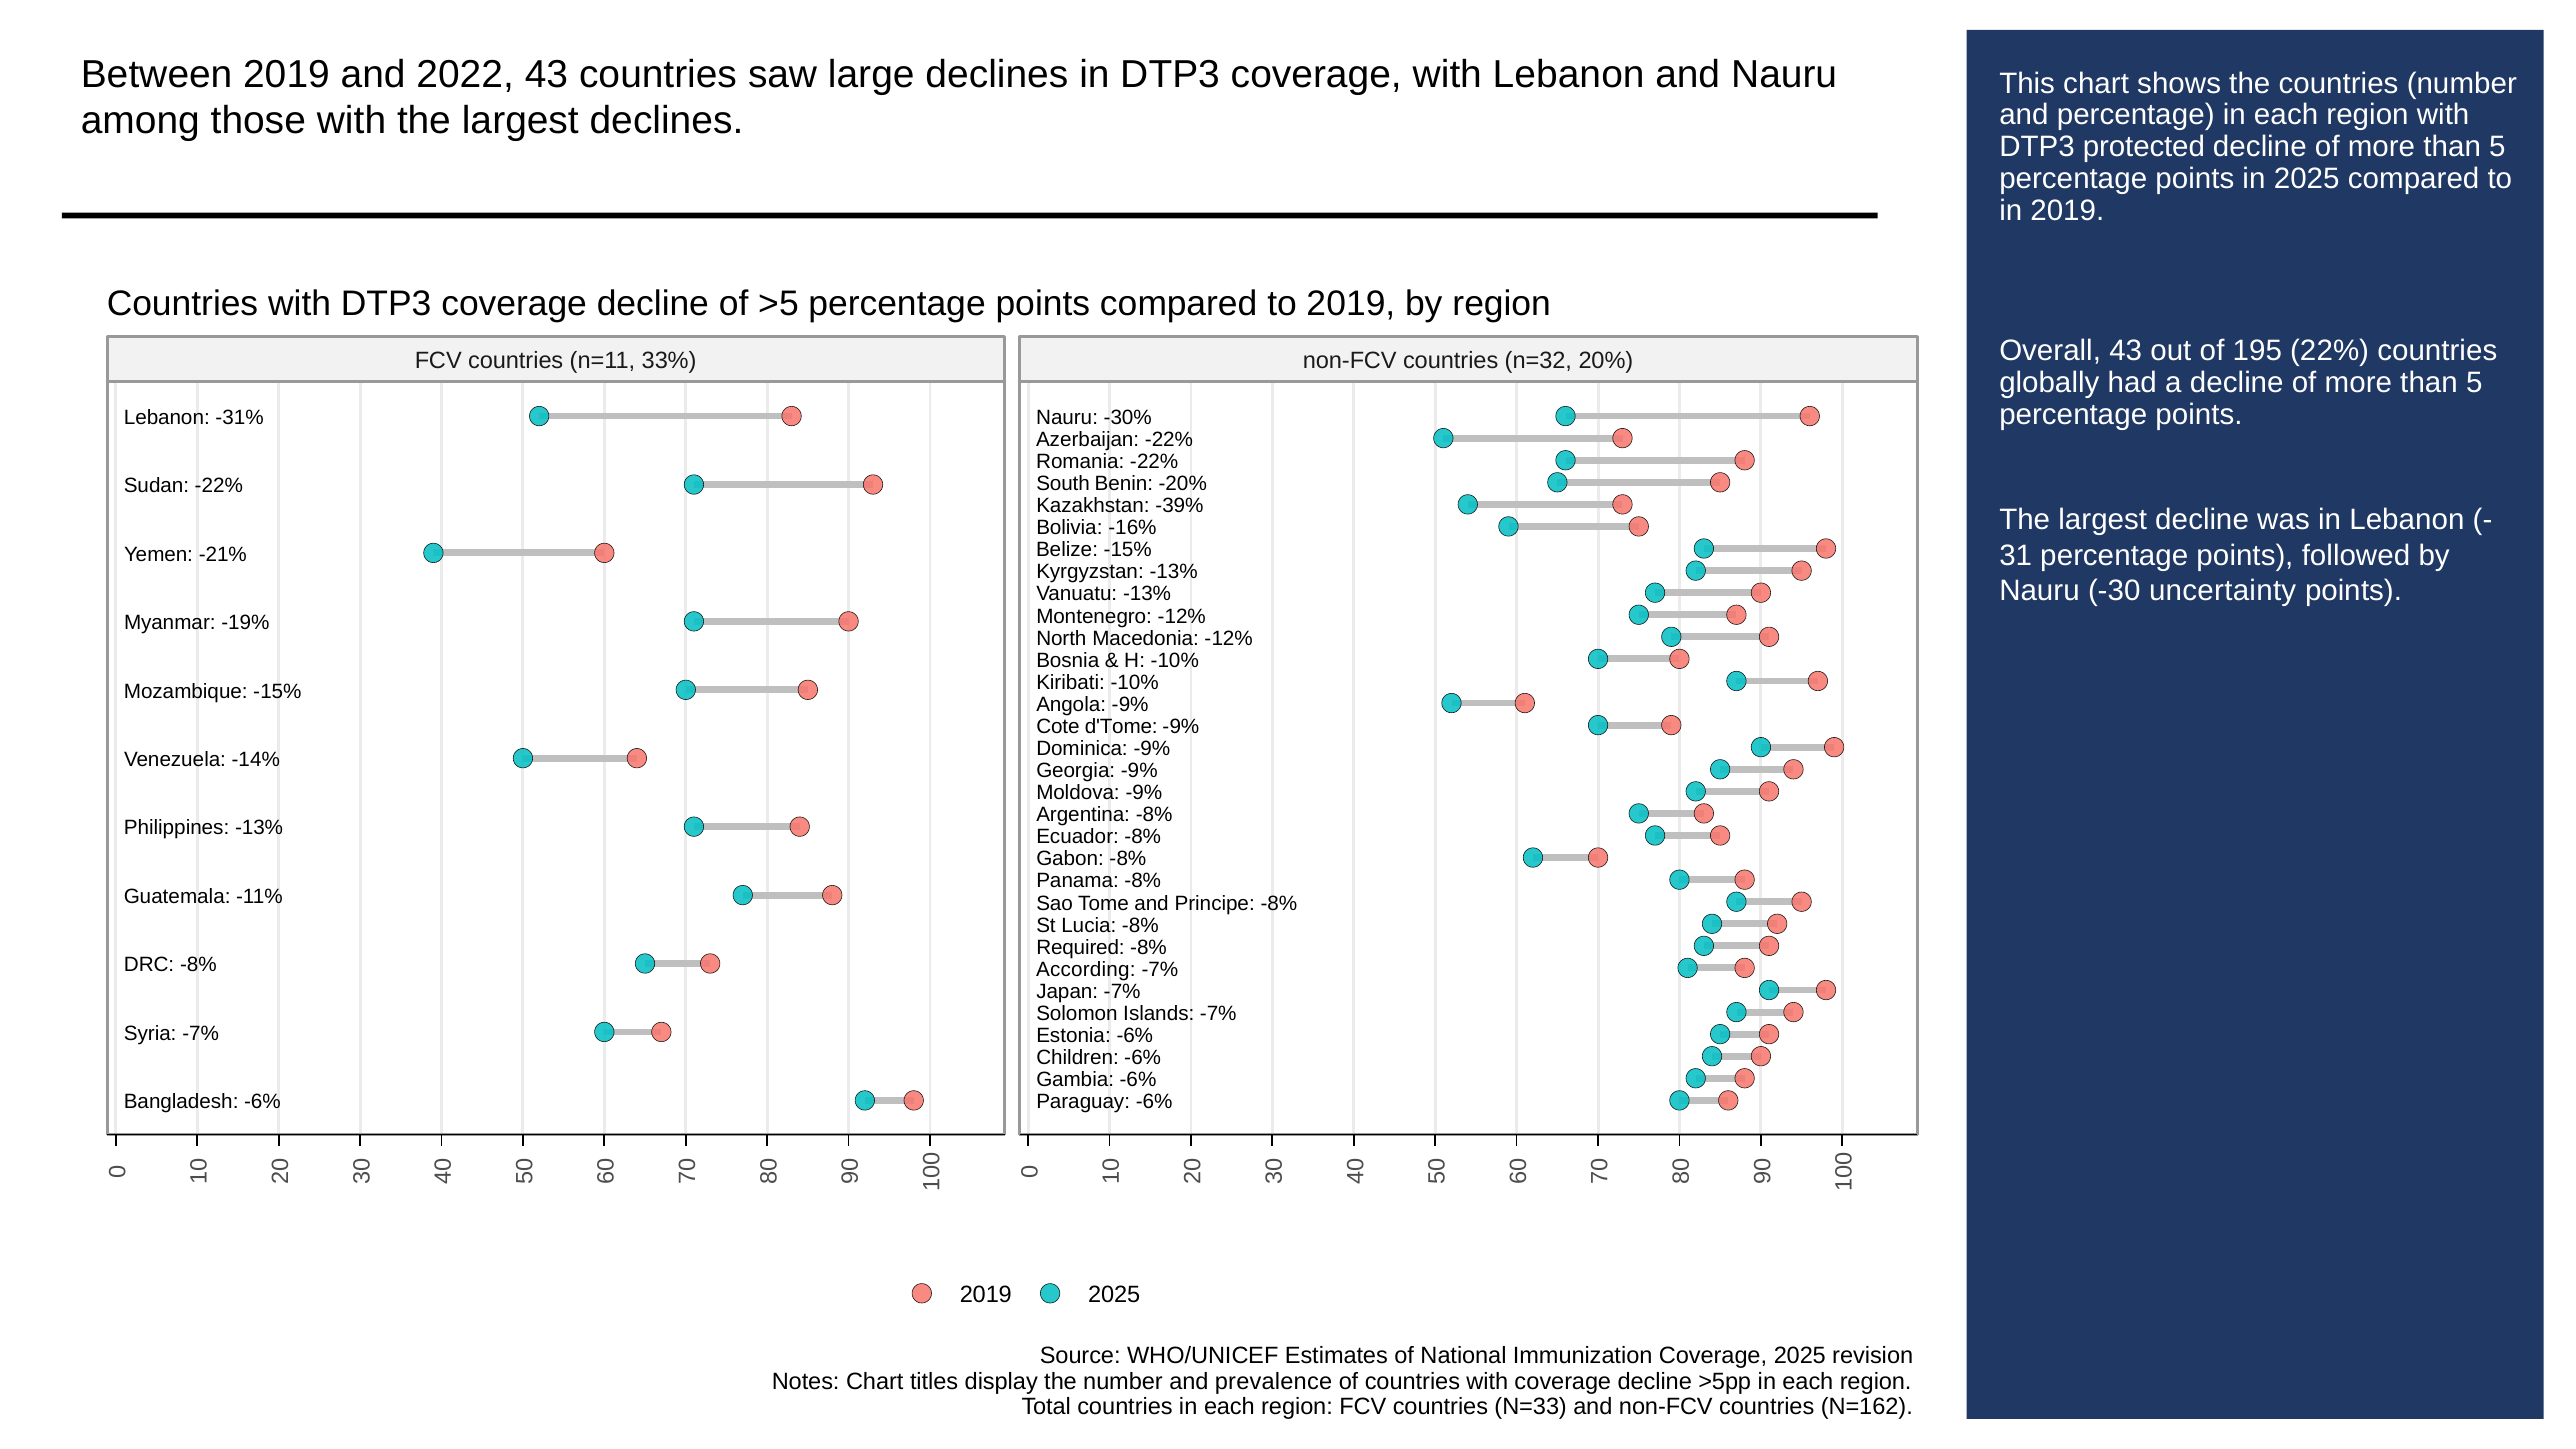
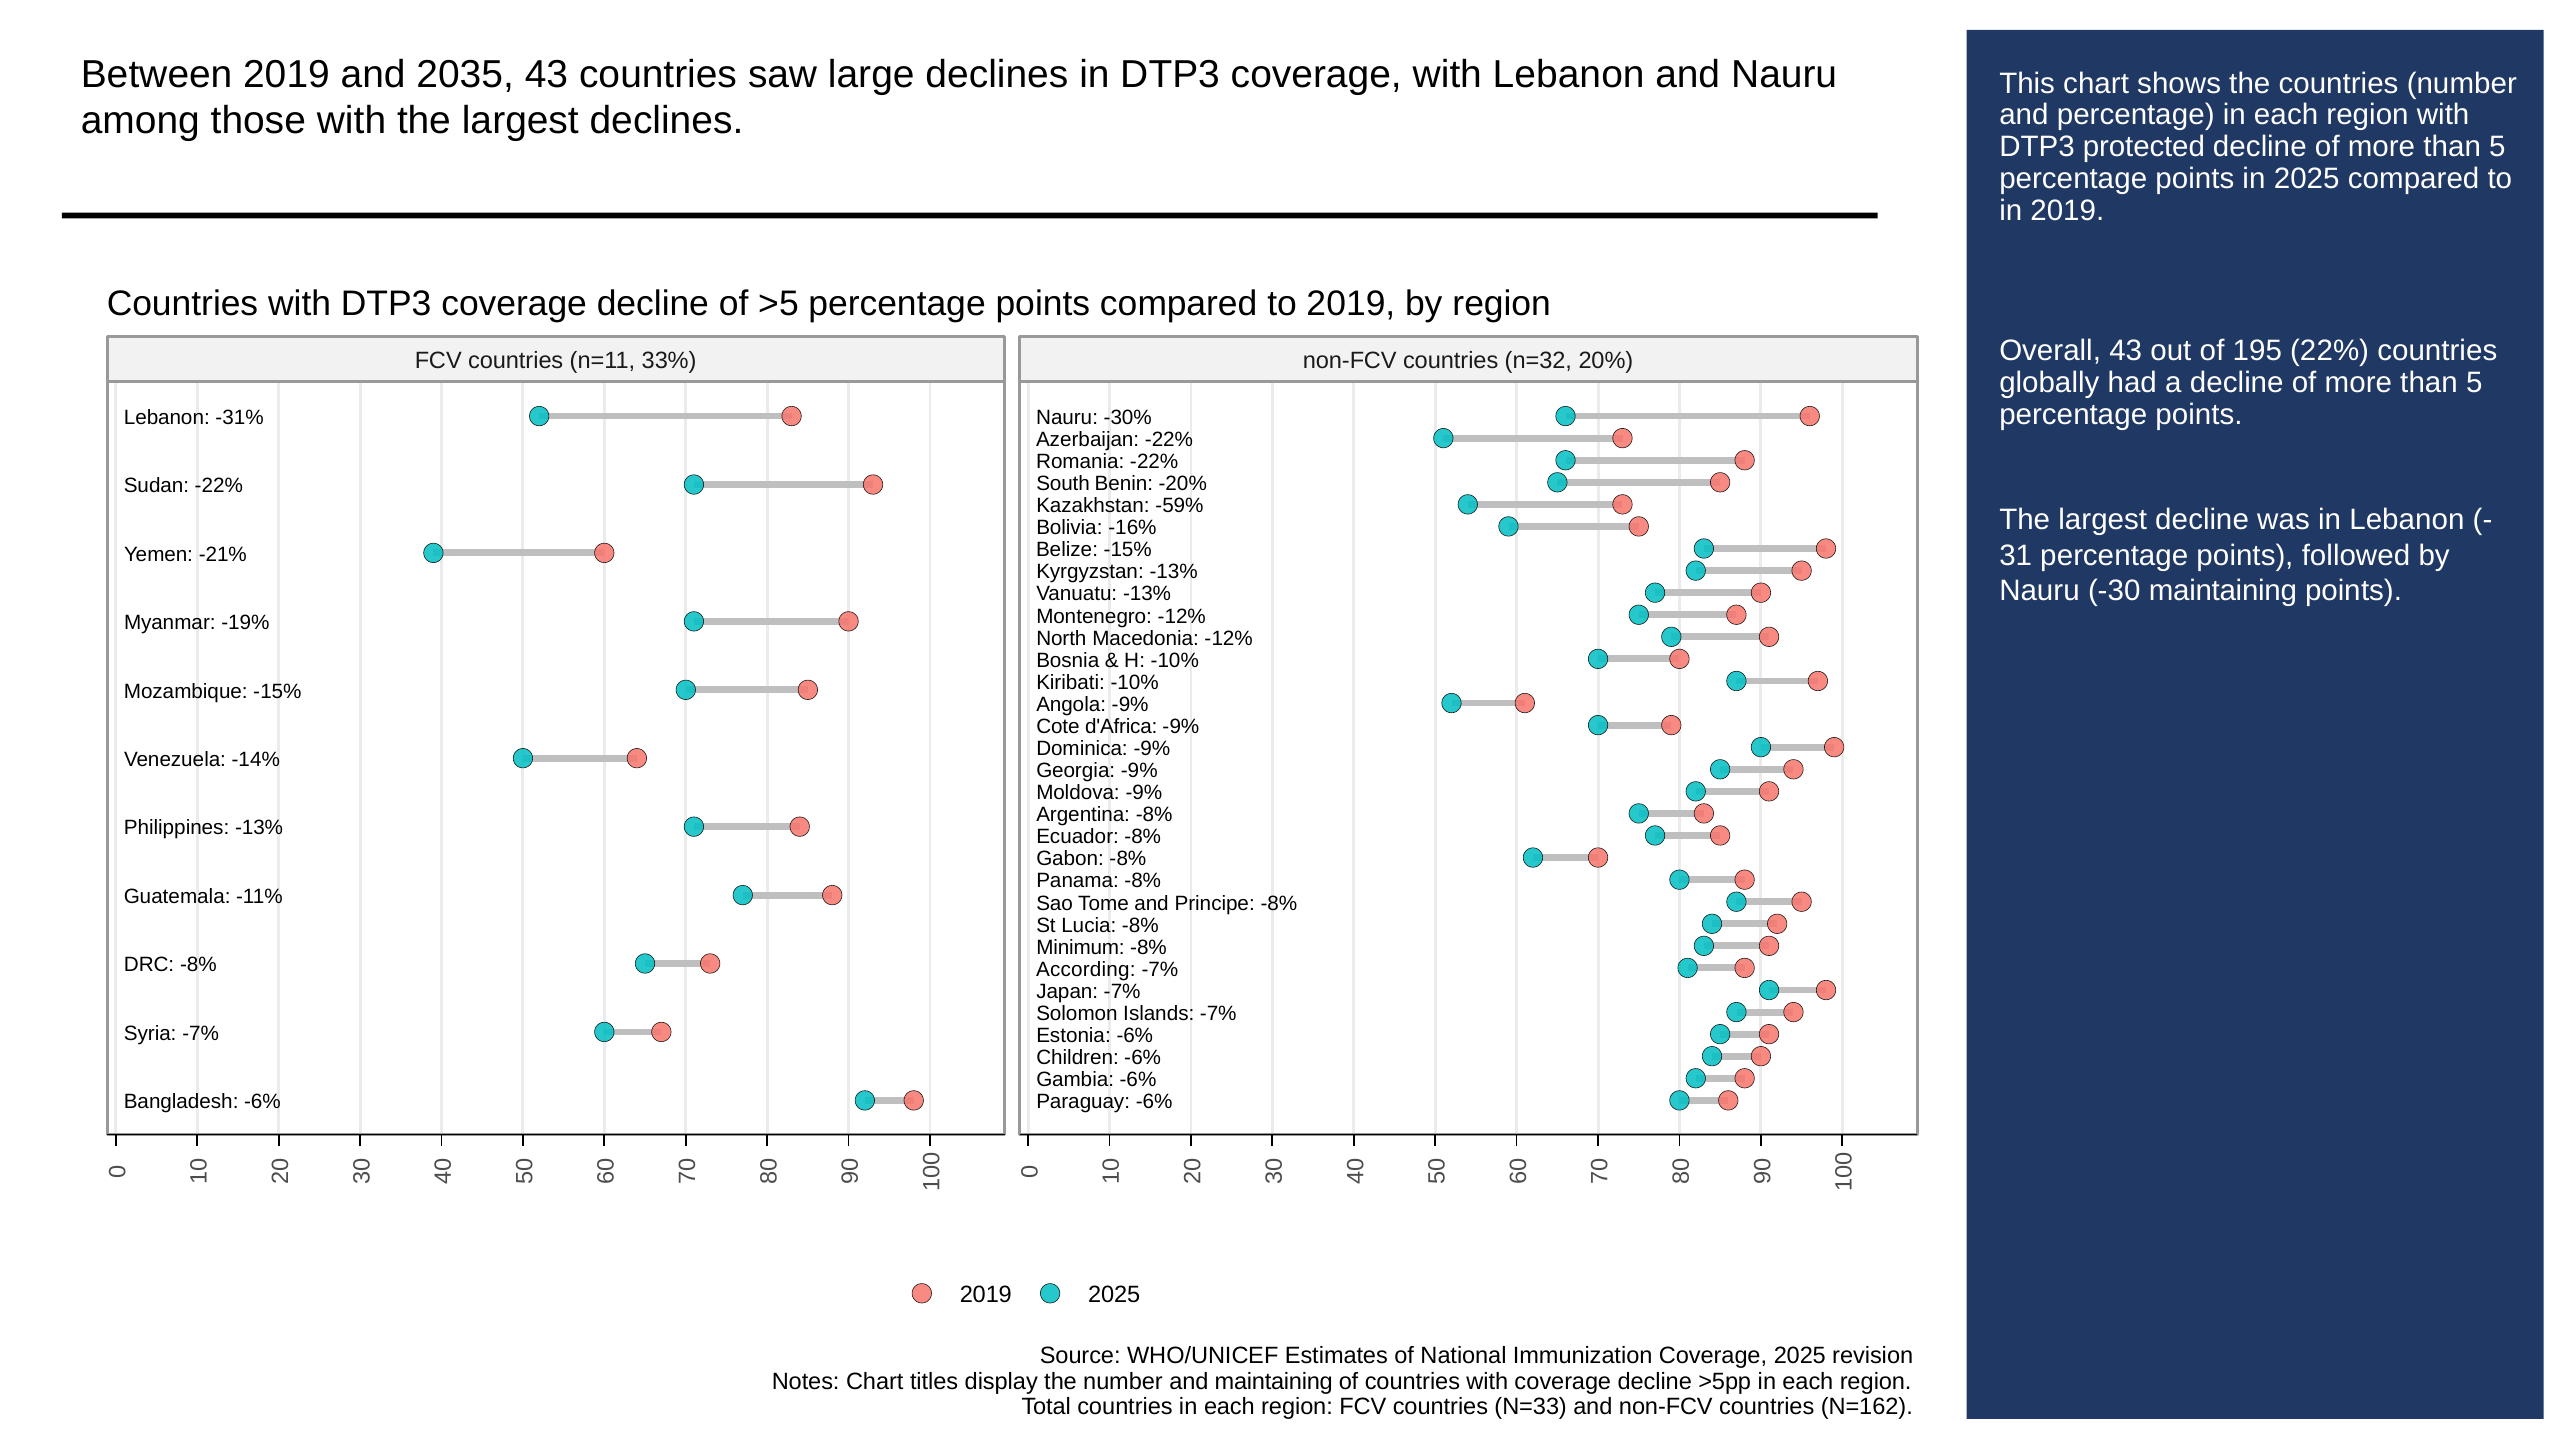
2022: 2022 -> 2035 (465, 74)
-39%: -39% -> -59% (1180, 506)
-30 uncertainty: uncertainty -> maintaining (2223, 591)
d'Tome: d'Tome -> d'Africa (1121, 727)
Required: Required -> Minimum (1080, 947)
and prevalence: prevalence -> maintaining (1274, 1381)
